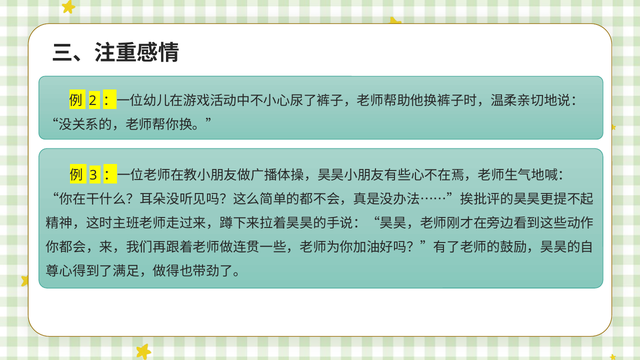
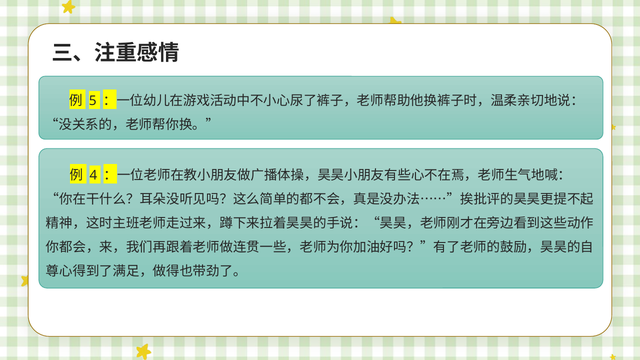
2: 2 -> 5 (93, 101)
3: 3 -> 4 (93, 175)
